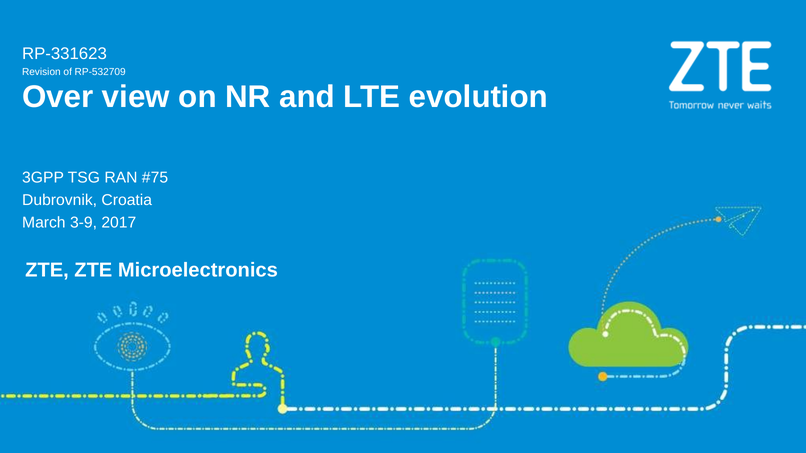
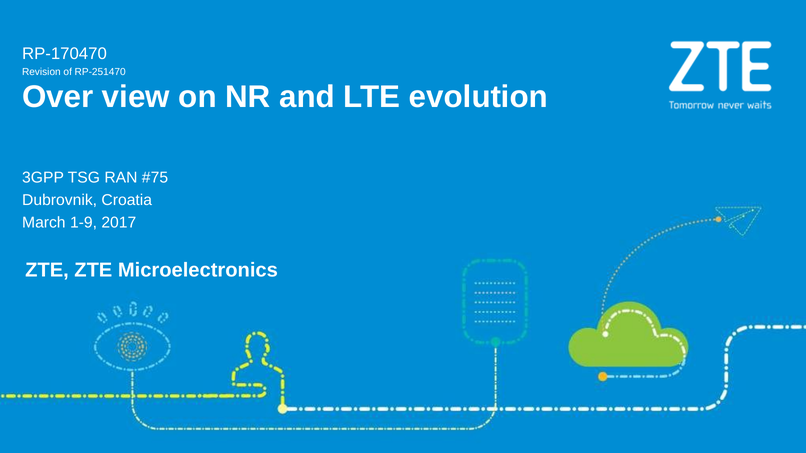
RP-331623: RP-331623 -> RP-170470 (64, 54)
RP-532709: RP-532709 -> RP-251470 (100, 72)
3-9: 3-9 -> 1-9 (84, 223)
